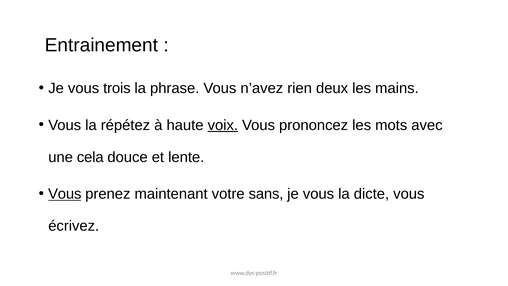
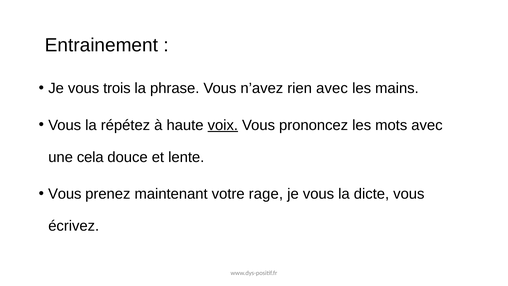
rien deux: deux -> avec (332, 88)
Vous underline: present -> none (65, 194)
sans: sans -> rage (266, 194)
